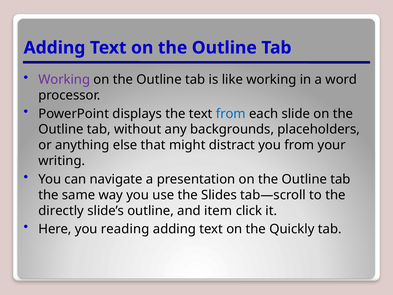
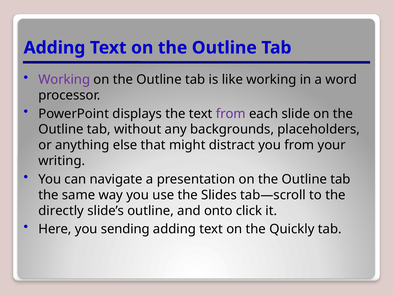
from colour: blue -> purple (231, 114)
item: item -> onto (218, 211)
reading: reading -> sending (125, 229)
